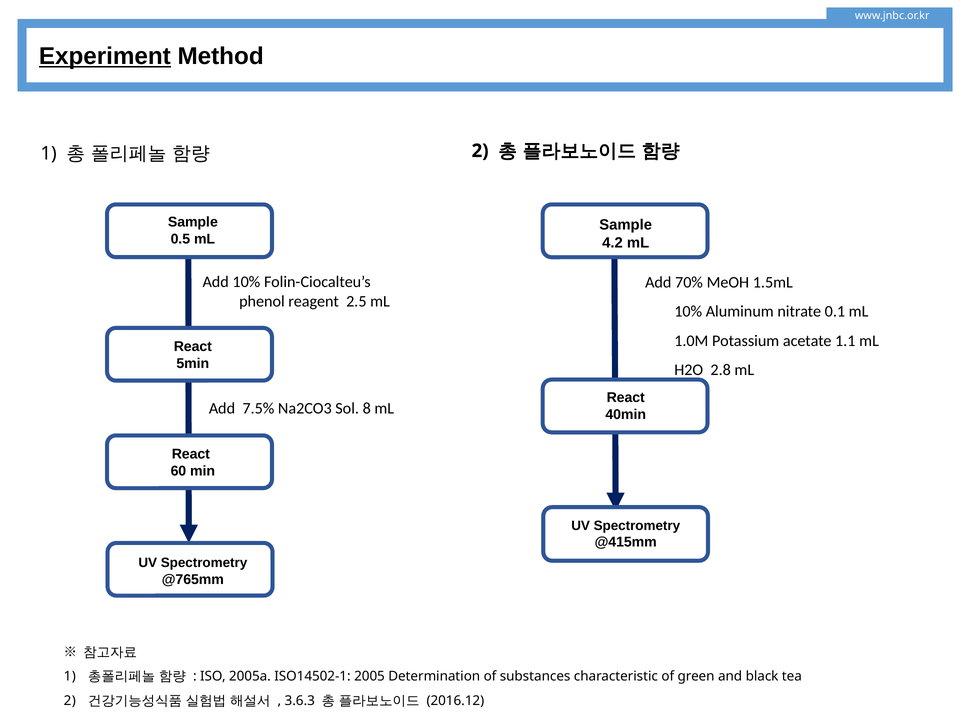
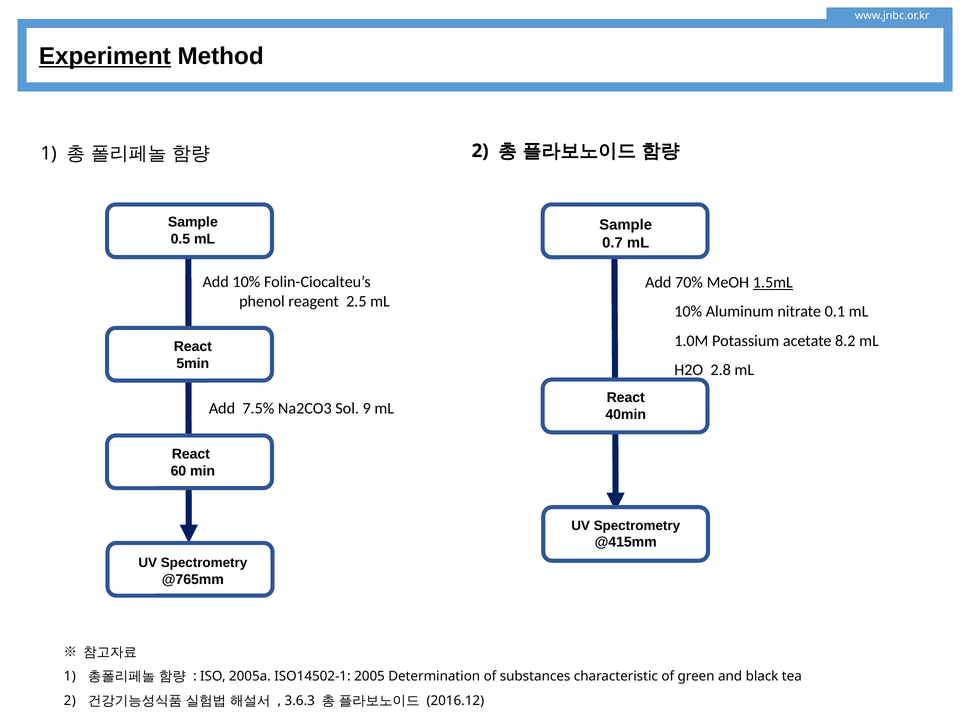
4.2: 4.2 -> 0.7 (612, 242)
1.5mL underline: none -> present (773, 282)
1.1: 1.1 -> 8.2 (845, 340)
8: 8 -> 9 (367, 408)
